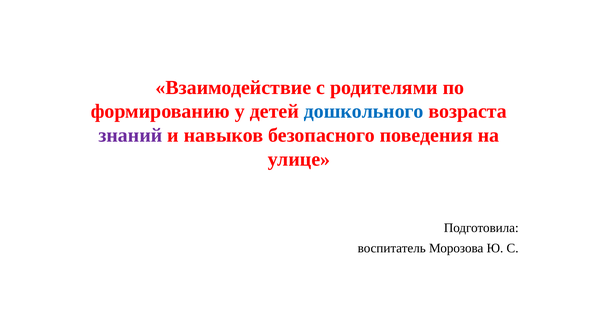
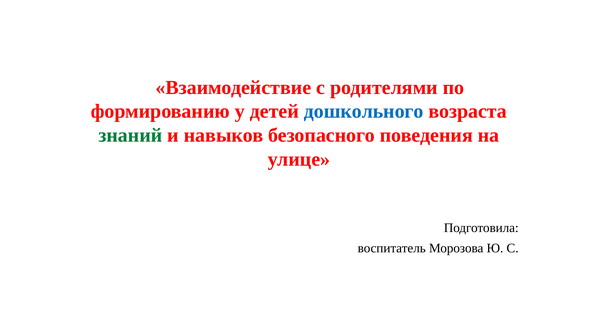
знаний colour: purple -> green (130, 135)
